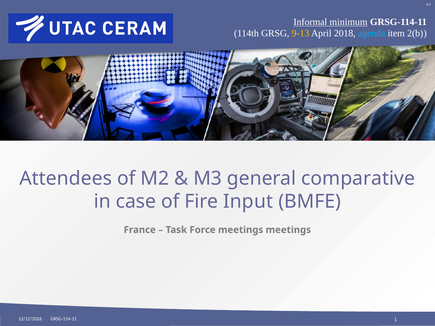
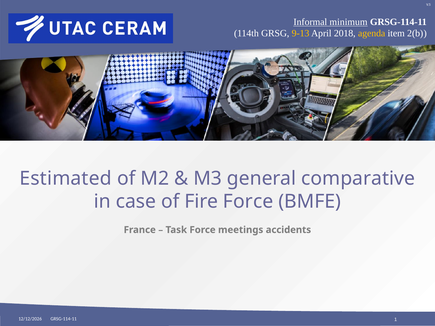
agenda colour: light blue -> yellow (372, 33)
Attendees: Attendees -> Estimated (66, 178)
Fire Input: Input -> Force (248, 202)
meetings meetings: meetings -> accidents (288, 230)
